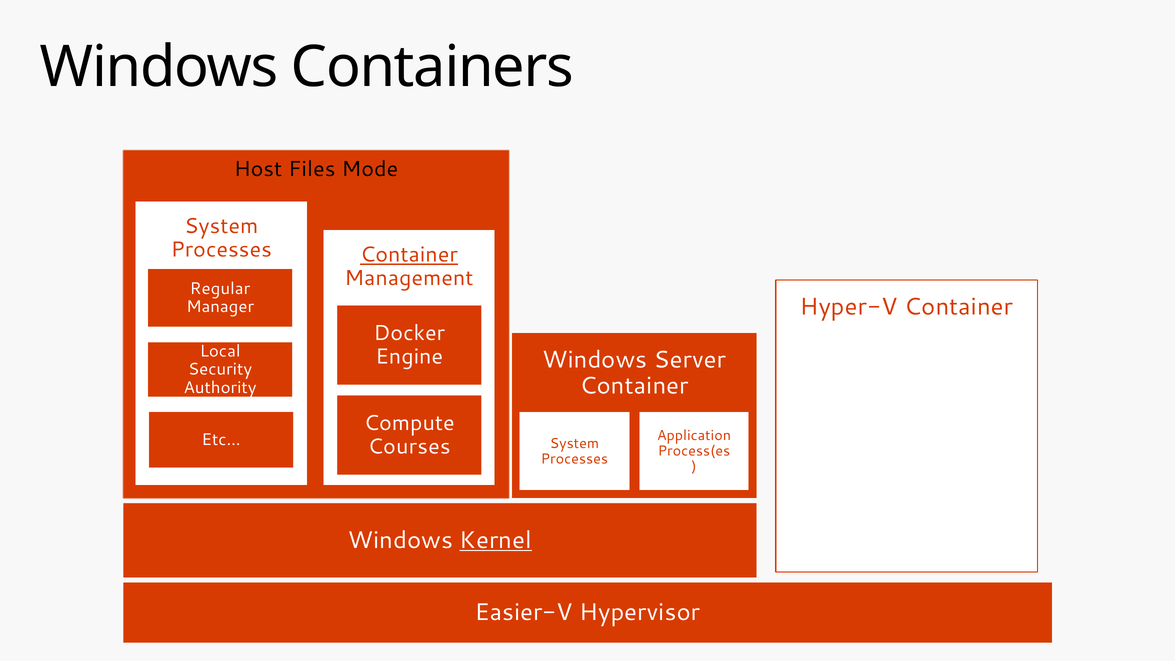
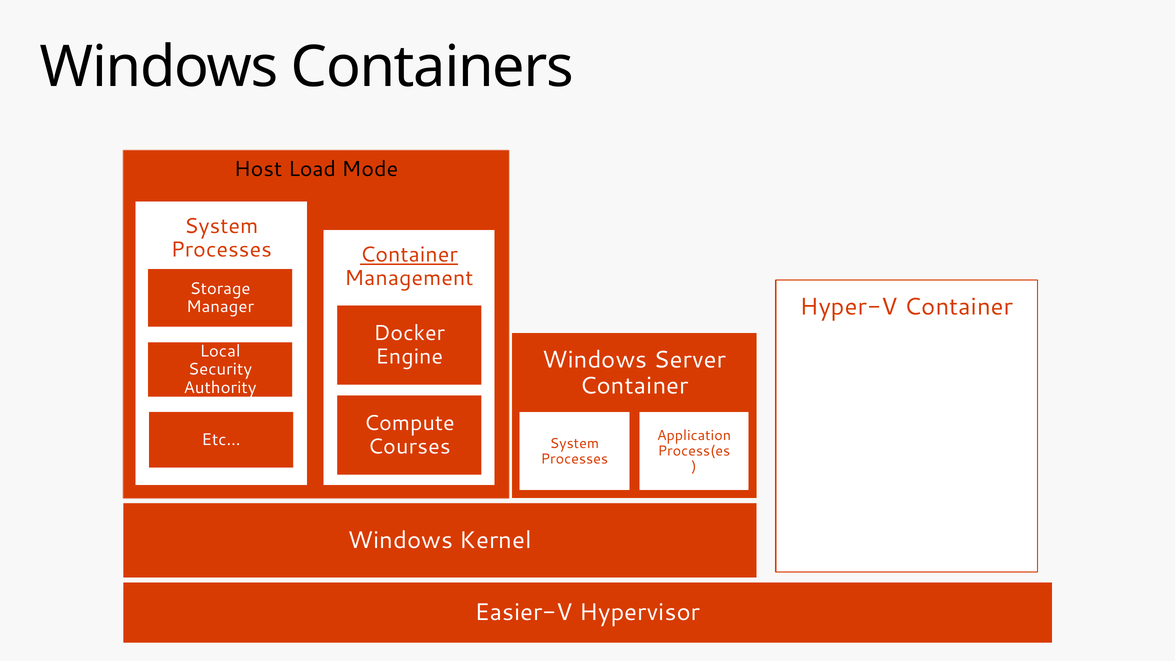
Files: Files -> Load (312, 169)
Regular: Regular -> Storage (220, 289)
Kernel underline: present -> none (496, 540)
